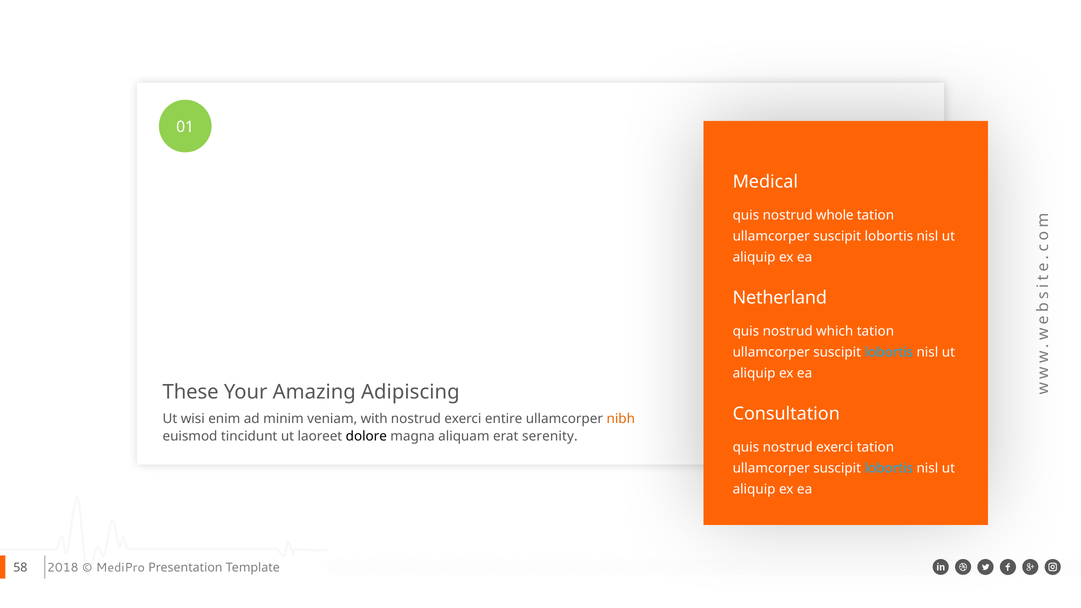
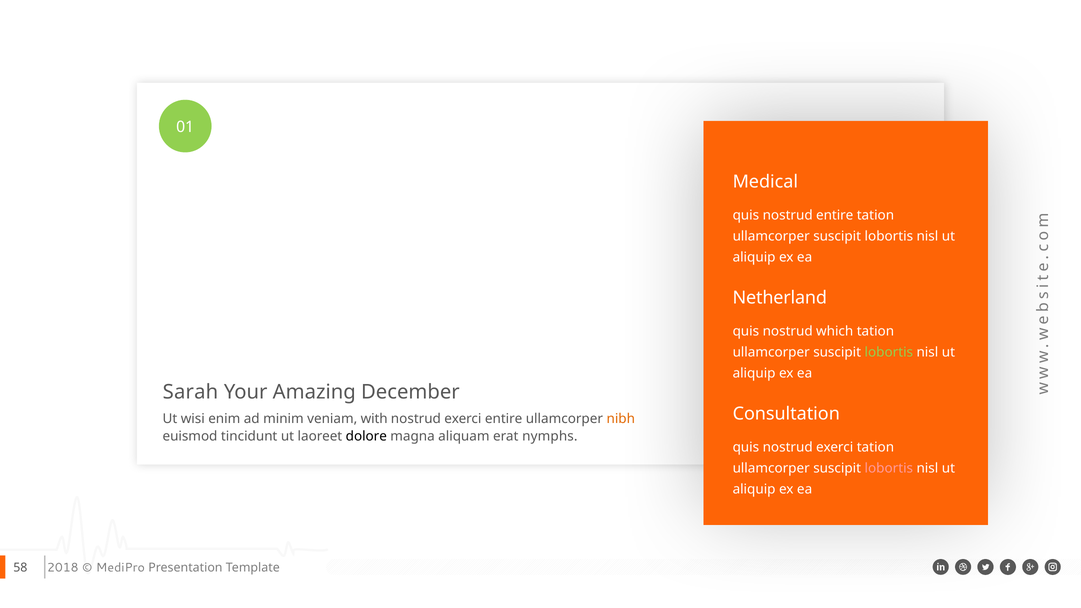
nostrud whole: whole -> entire (835, 215)
lobortis colour: light blue -> light green (889, 352)
These: These -> Sarah (190, 392)
Adipiscing: Adipiscing -> December (410, 392)
serenity: serenity -> nymphs (550, 436)
lobortis colour: light blue -> pink (889, 468)
